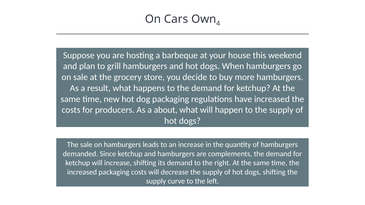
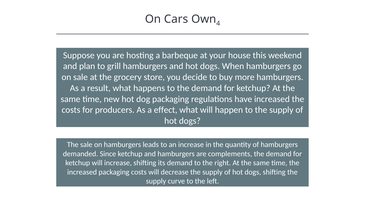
about: about -> effect (166, 110)
